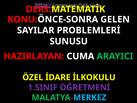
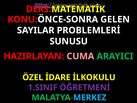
CUMA colour: white -> pink (80, 56)
